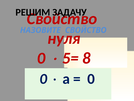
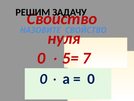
8: 8 -> 7 (86, 58)
